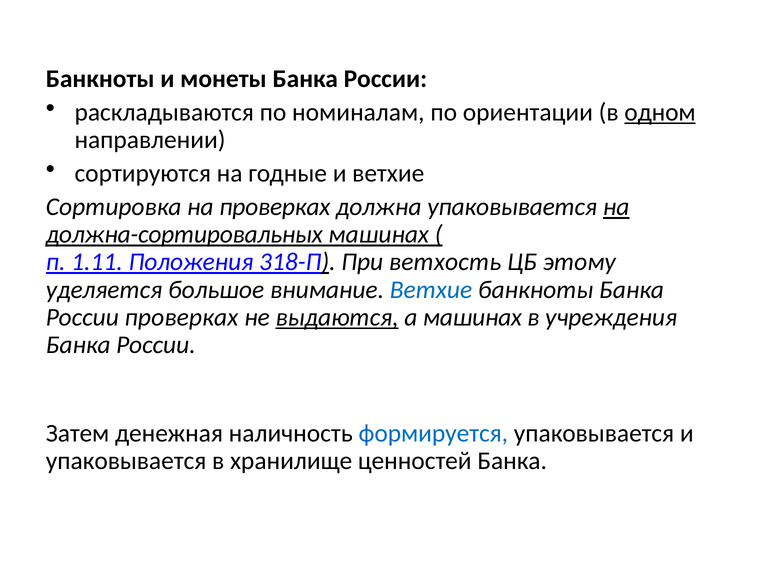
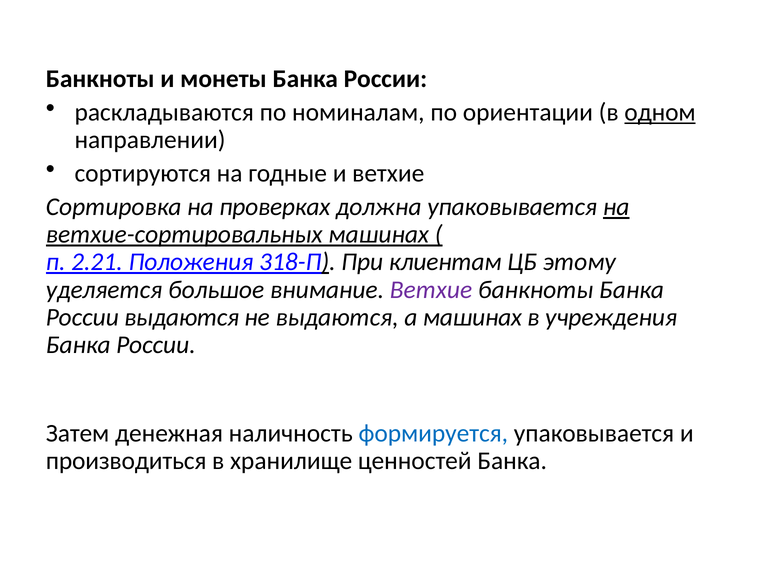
должна-сортировальных: должна-сортировальных -> ветхие-сортировальных (184, 235)
1.11: 1.11 -> 2.21 (97, 262)
ветхость: ветхость -> клиентам (445, 262)
Ветхие colour: blue -> purple (431, 290)
России проверках: проверках -> выдаются (182, 317)
выдаются underline: present -> none (337, 317)
упаковывается: упаковывается -> производиться (126, 461)
